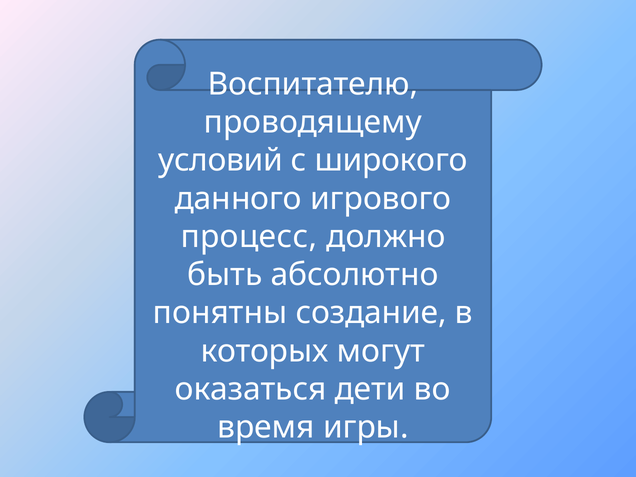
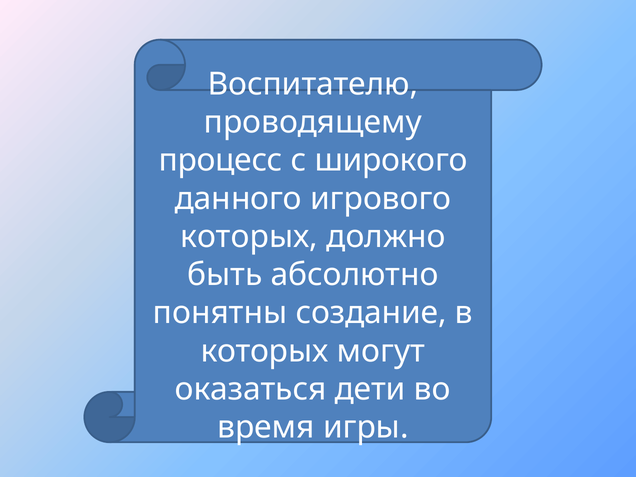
условий: условий -> процесс (221, 160)
процесс: процесс -> которых (249, 237)
